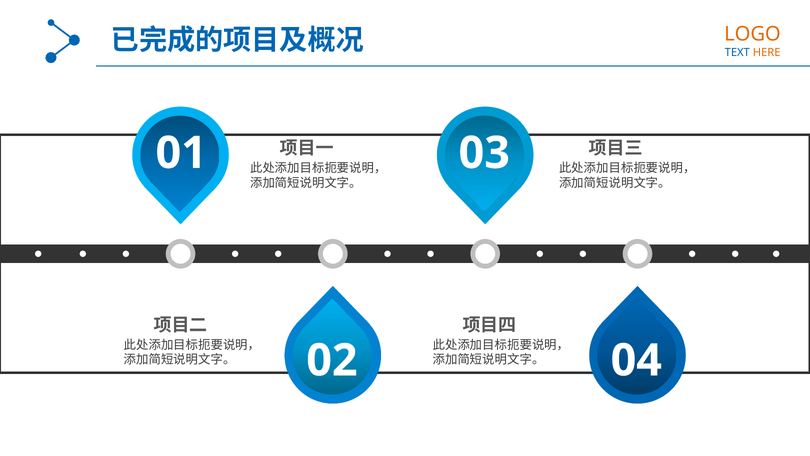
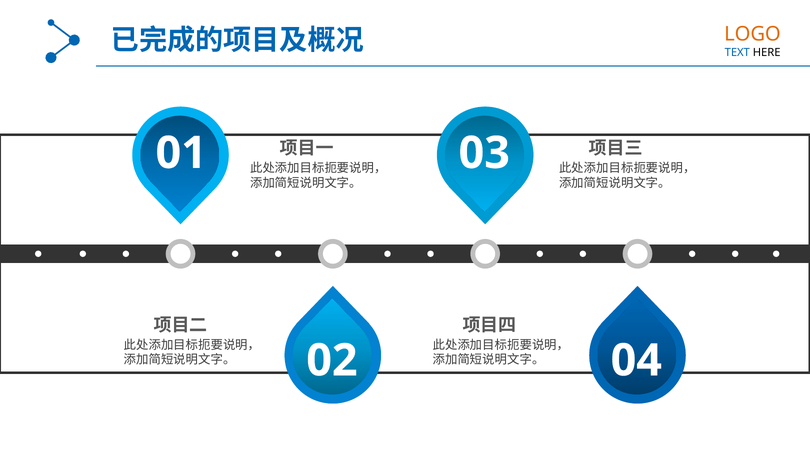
HERE colour: orange -> black (767, 52)
